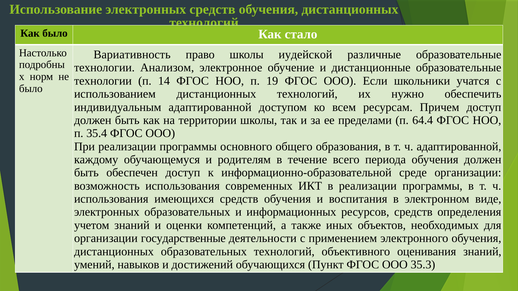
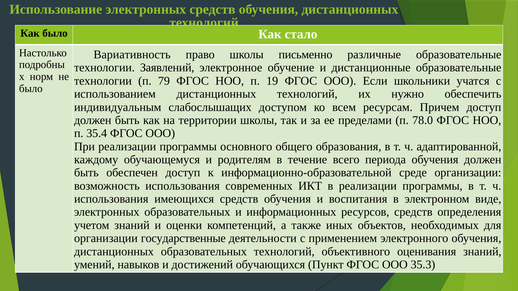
иудейской: иудейской -> письменно (306, 55)
Анализом: Анализом -> Заявлений (167, 68)
14: 14 -> 79 (164, 81)
индивидуальным адаптированной: адаптированной -> слабослышащих (210, 107)
64.4: 64.4 -> 78.0 (423, 120)
